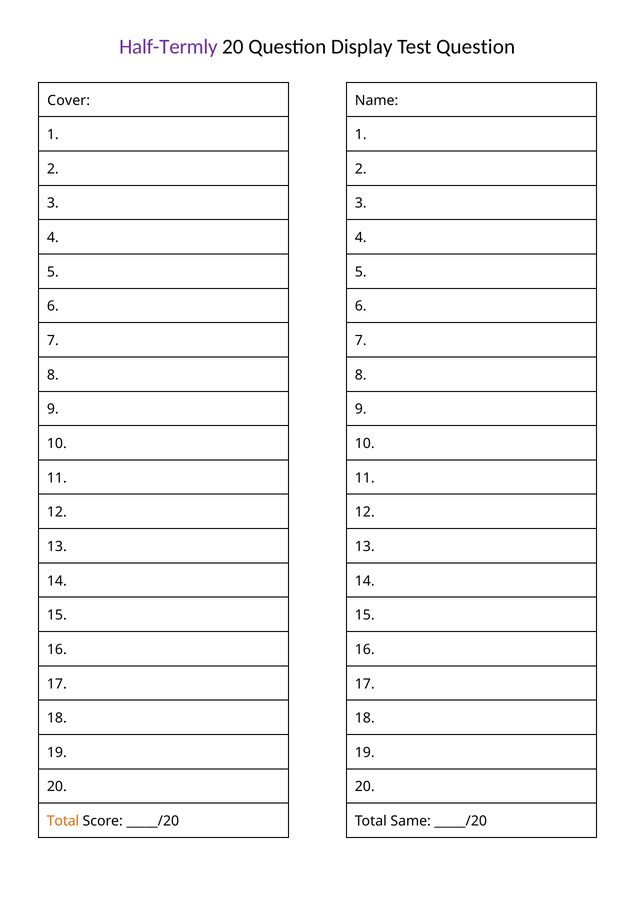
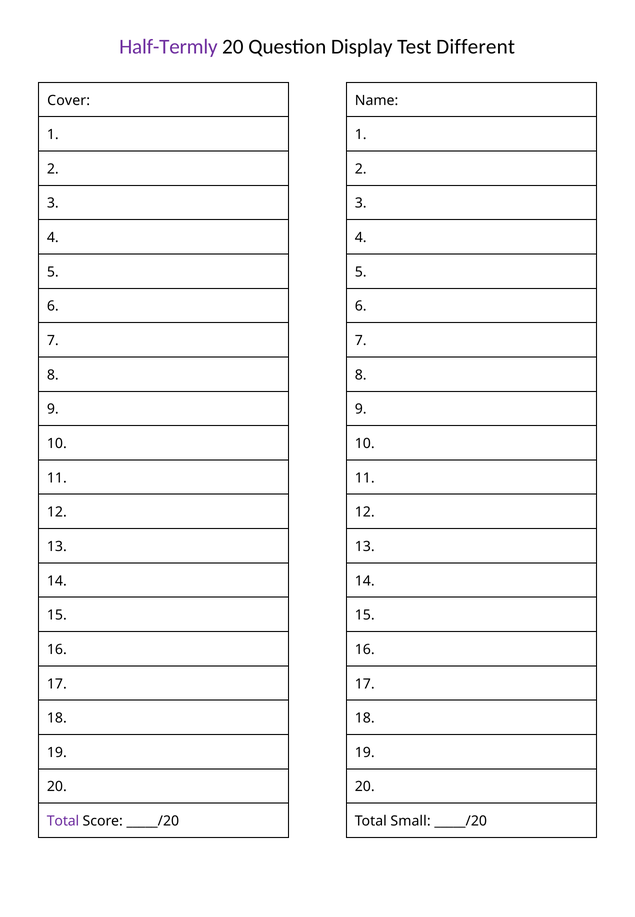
Test Question: Question -> Different (476, 47)
Total colour: orange -> purple (63, 821)
Same: Same -> Small (411, 821)
